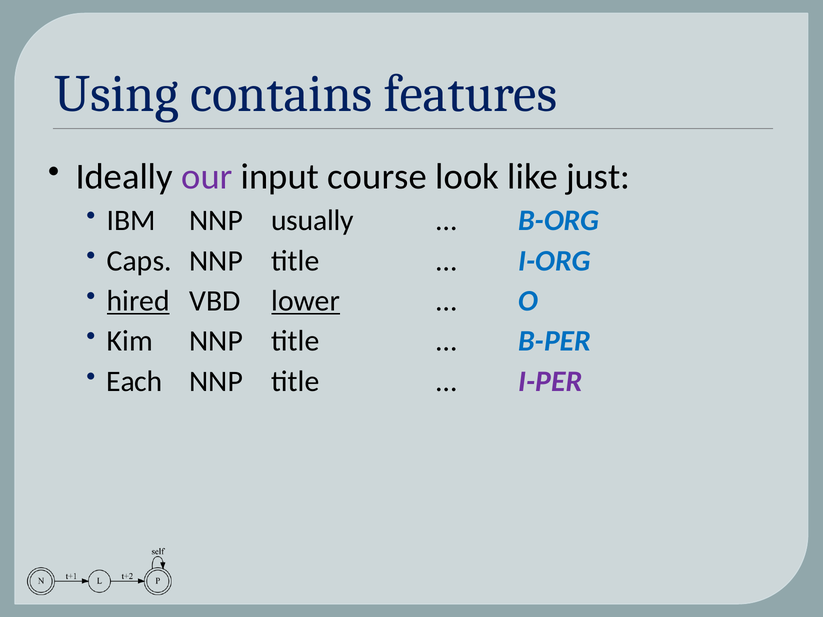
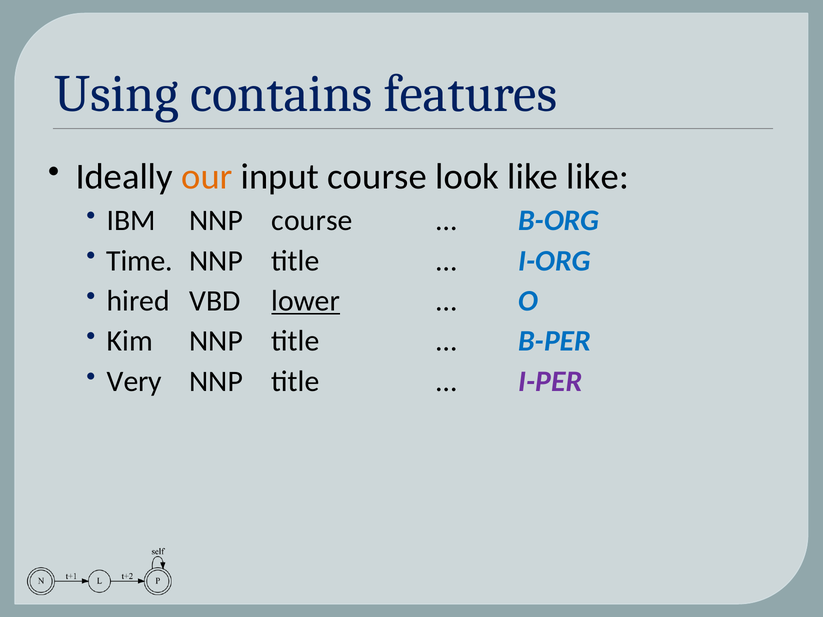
our colour: purple -> orange (207, 177)
like just: just -> like (598, 177)
NNP usually: usually -> course (312, 221)
Caps: Caps -> Time (139, 261)
hired underline: present -> none (138, 301)
Each: Each -> Very (134, 381)
